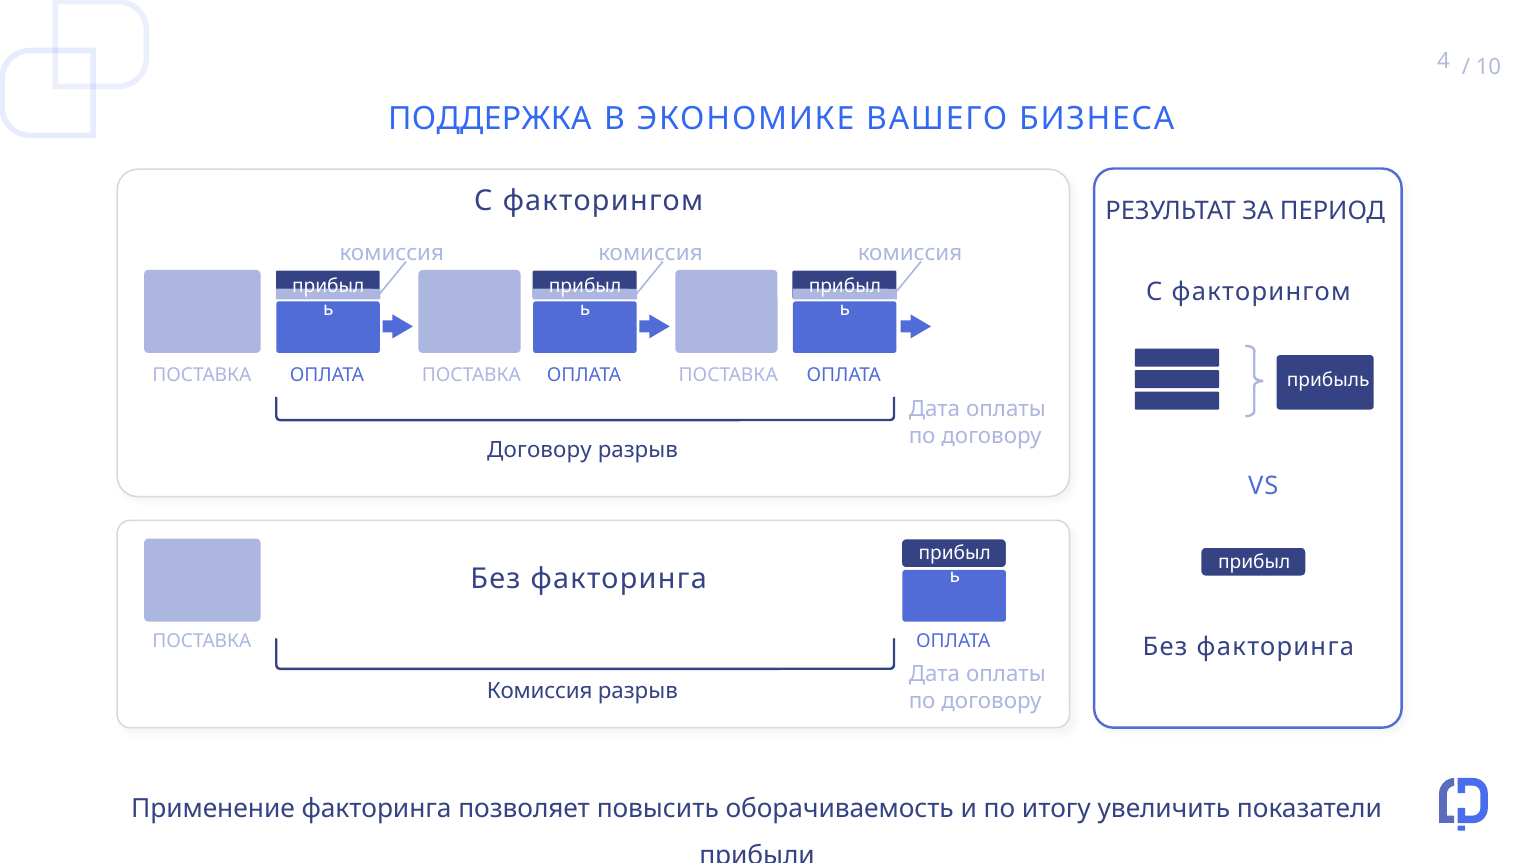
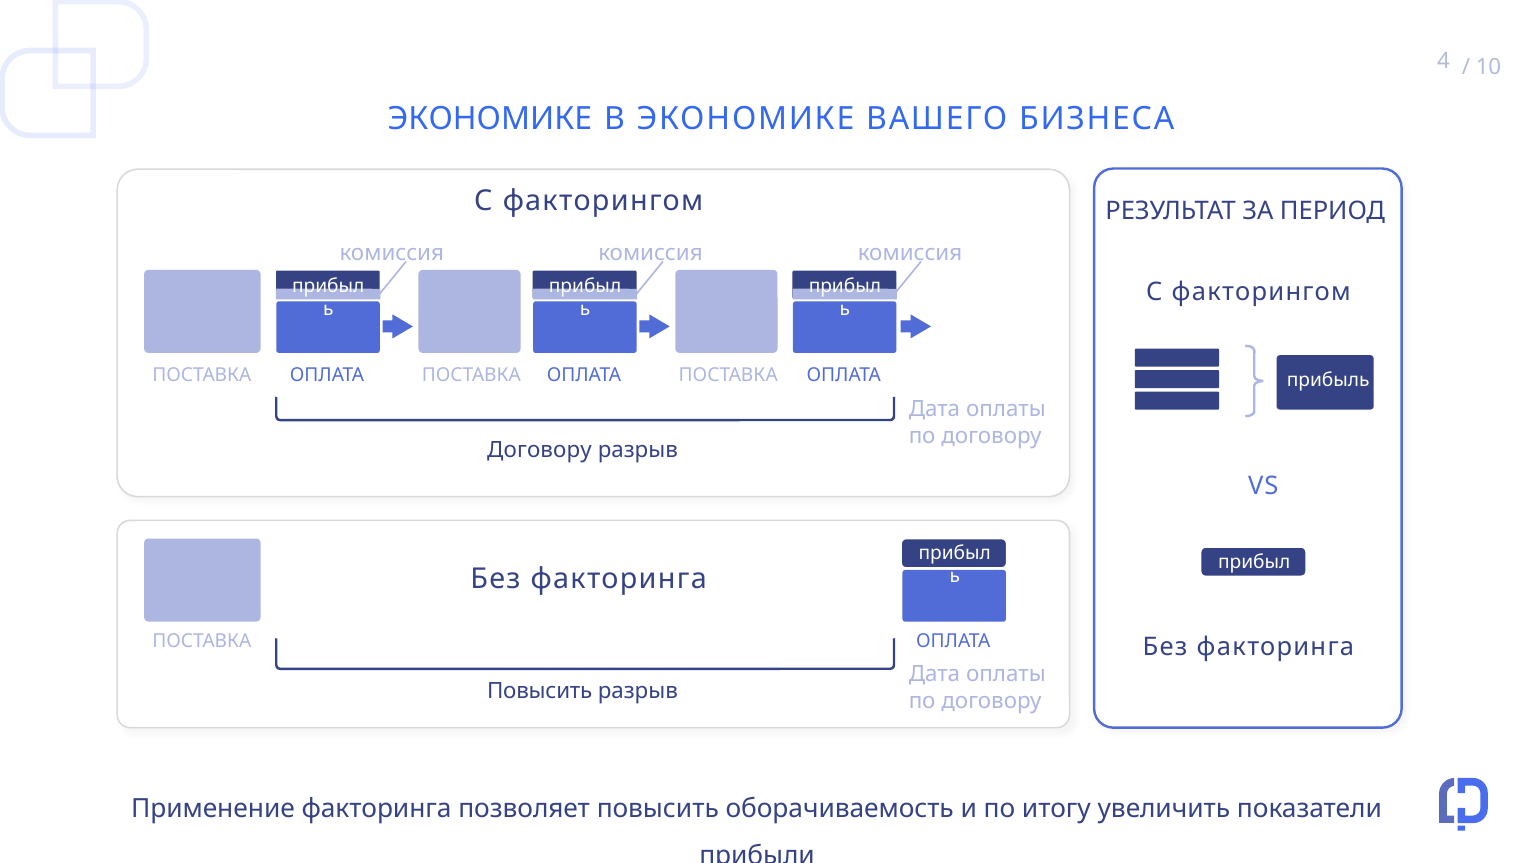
ПОДДЕРЖКА: ПОДДЕРЖКА -> ЭКОНОМИКЕ (490, 119)
Комиссия: Комиссия -> Повысить (540, 691)
